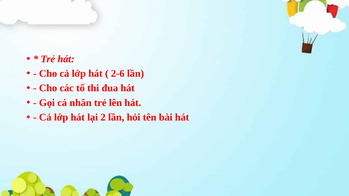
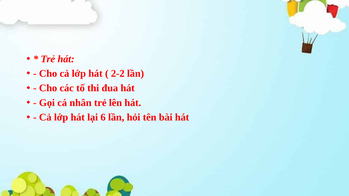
2-6: 2-6 -> 2-2 (118, 74)
2: 2 -> 6 (103, 118)
